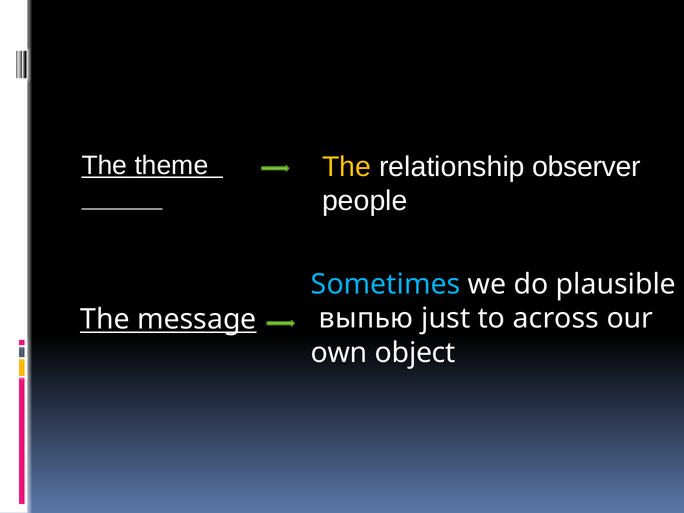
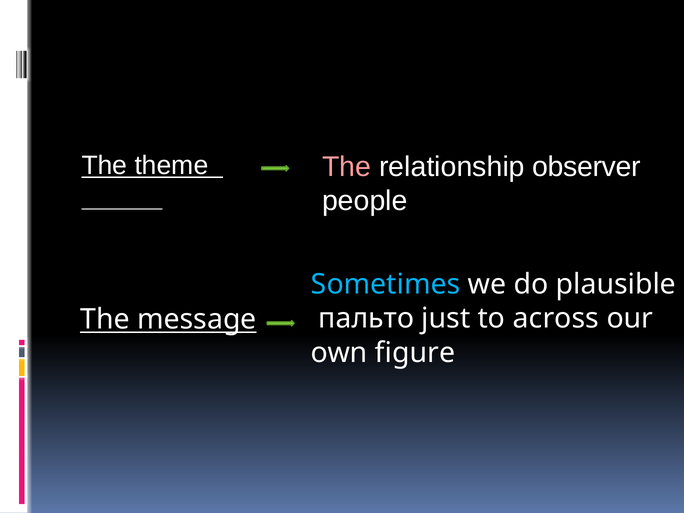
The colour: yellow -> pink (347, 167)
выпью: выпью -> пальто (366, 318)
object: object -> figure (415, 353)
